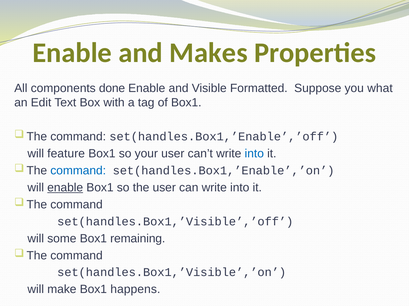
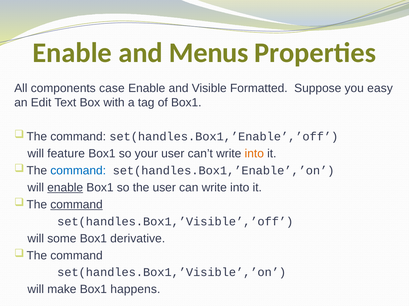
Makes: Makes -> Menus (209, 53)
done: done -> case (112, 88)
what: what -> easy (380, 88)
into colour: blue -> orange (254, 154)
command underline: none -> present (77, 205)
remaining: remaining -> derivative (138, 239)
